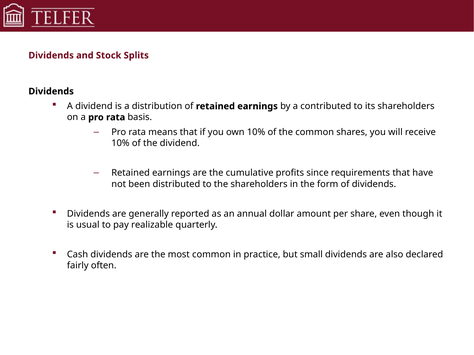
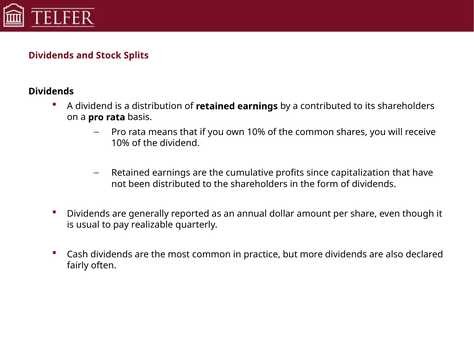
requirements: requirements -> capitalization (360, 173)
small: small -> more (311, 255)
